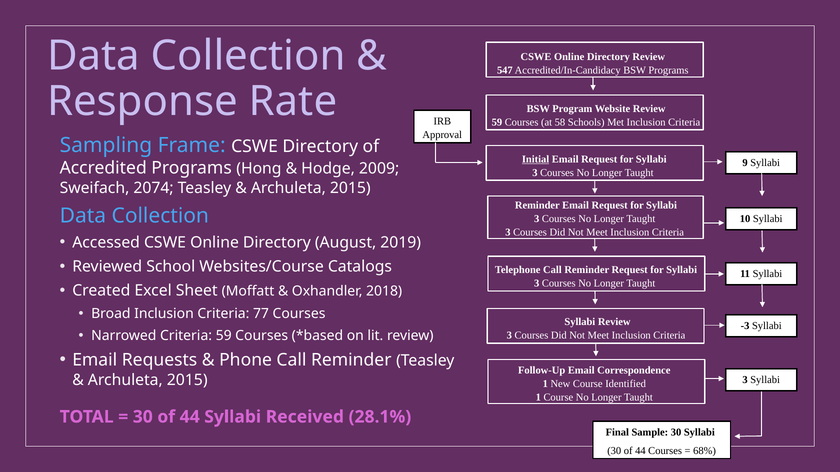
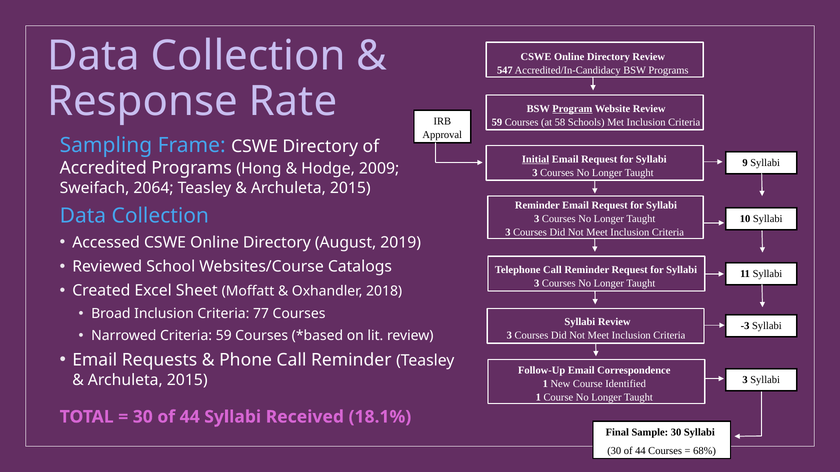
Program underline: none -> present (572, 109)
2074: 2074 -> 2064 (154, 188)
28.1%: 28.1% -> 18.1% (380, 417)
